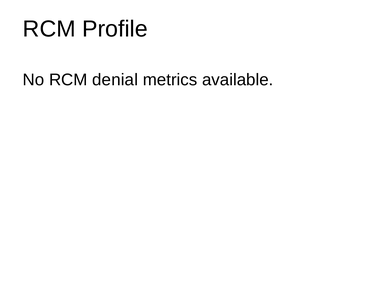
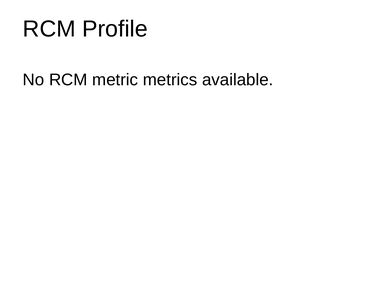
denial: denial -> metric (115, 80)
